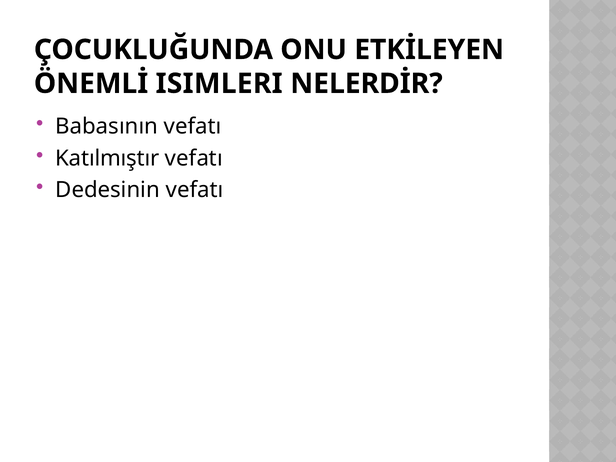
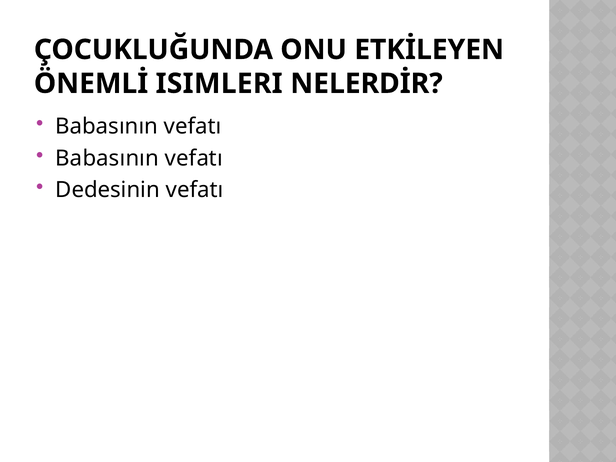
Katılmıştır: Katılmıştır -> Babasının (107, 158)
